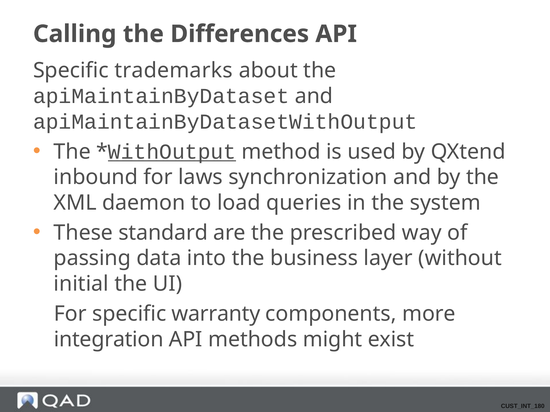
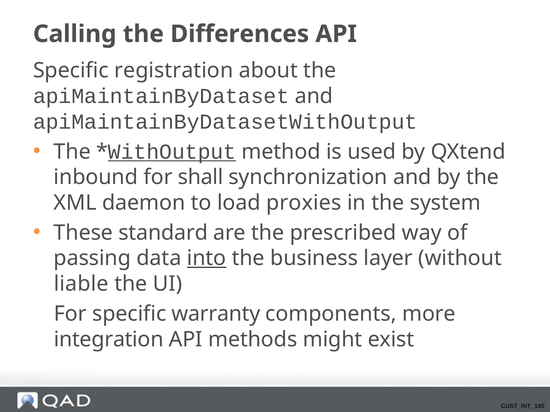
trademarks: trademarks -> registration (174, 71)
laws: laws -> shall (201, 177)
queries: queries -> proxies (304, 203)
into underline: none -> present (207, 259)
initial: initial -> liable (81, 284)
